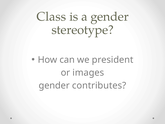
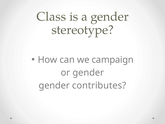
president: president -> campaign (113, 60)
or images: images -> gender (88, 72)
